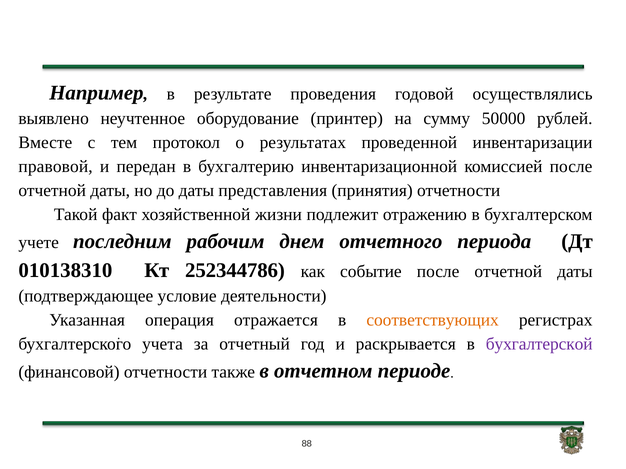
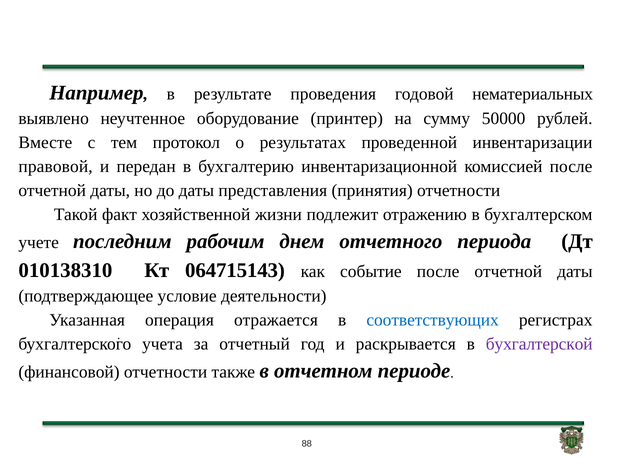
осуществлялись: осуществлялись -> нематериальных (533, 94)
252344786: 252344786 -> 064715143 (235, 270)
соответствующих colour: orange -> blue (433, 320)
